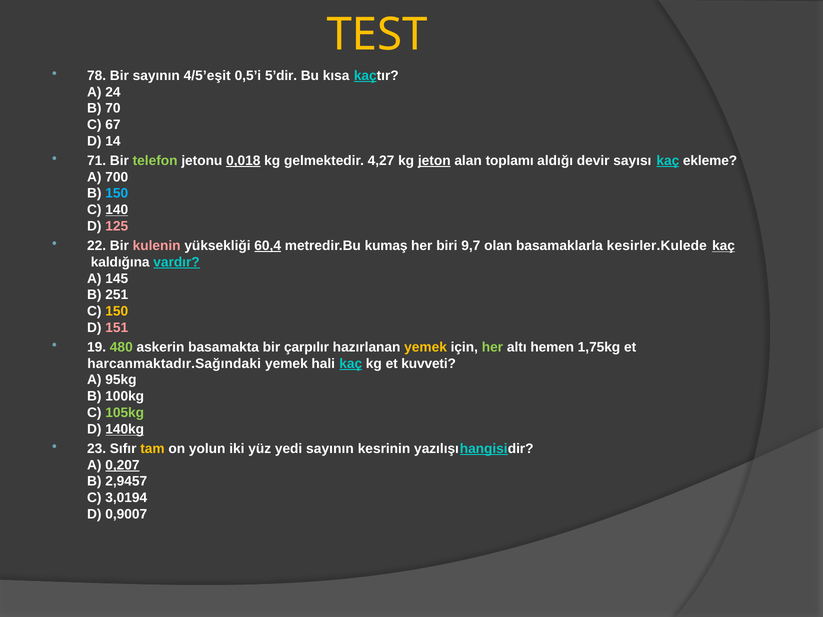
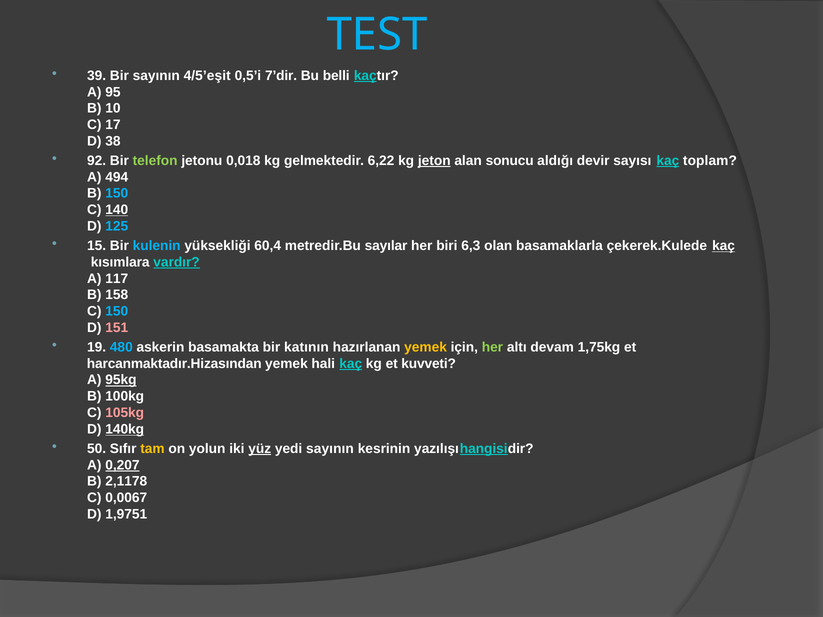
TEST colour: yellow -> light blue (377, 35)
78: 78 -> 39 (97, 76)
5’dir: 5’dir -> 7’dir (281, 76)
kısa: kısa -> belli (336, 76)
24: 24 -> 95 (113, 92)
70: 70 -> 10 (113, 108)
67: 67 -> 17 (113, 125)
14: 14 -> 38 (113, 141)
71: 71 -> 92 (97, 161)
0,018 underline: present -> none (243, 161)
4,27: 4,27 -> 6,22 (381, 161)
toplamı: toplamı -> sonucu (510, 161)
ekleme: ekleme -> toplam (710, 161)
700: 700 -> 494 (117, 177)
125 colour: pink -> light blue (117, 226)
22: 22 -> 15 (97, 246)
kulenin colour: pink -> light blue (157, 246)
60,4 underline: present -> none (268, 246)
kumaş: kumaş -> sayılar (386, 246)
9,7: 9,7 -> 6,3 (471, 246)
kesirler.Kulede: kesirler.Kulede -> çekerek.Kulede (657, 246)
kaldığına: kaldığına -> kısımlara (120, 262)
145: 145 -> 117 (117, 279)
251: 251 -> 158 (117, 295)
150 colour: yellow -> light blue (117, 312)
480 colour: light green -> light blue (121, 347)
çarpılır: çarpılır -> katının (306, 347)
hemen: hemen -> devam (552, 347)
harcanmaktadır.Sağındaki: harcanmaktadır.Sağındaki -> harcanmaktadır.Hizasından (174, 364)
95kg underline: none -> present (121, 380)
105kg colour: light green -> pink (125, 413)
23: 23 -> 50 (97, 449)
yüz underline: none -> present (260, 449)
2,9457: 2,9457 -> 2,1178 (126, 482)
3,0194: 3,0194 -> 0,0067 (126, 498)
0,9007: 0,9007 -> 1,9751 (126, 515)
